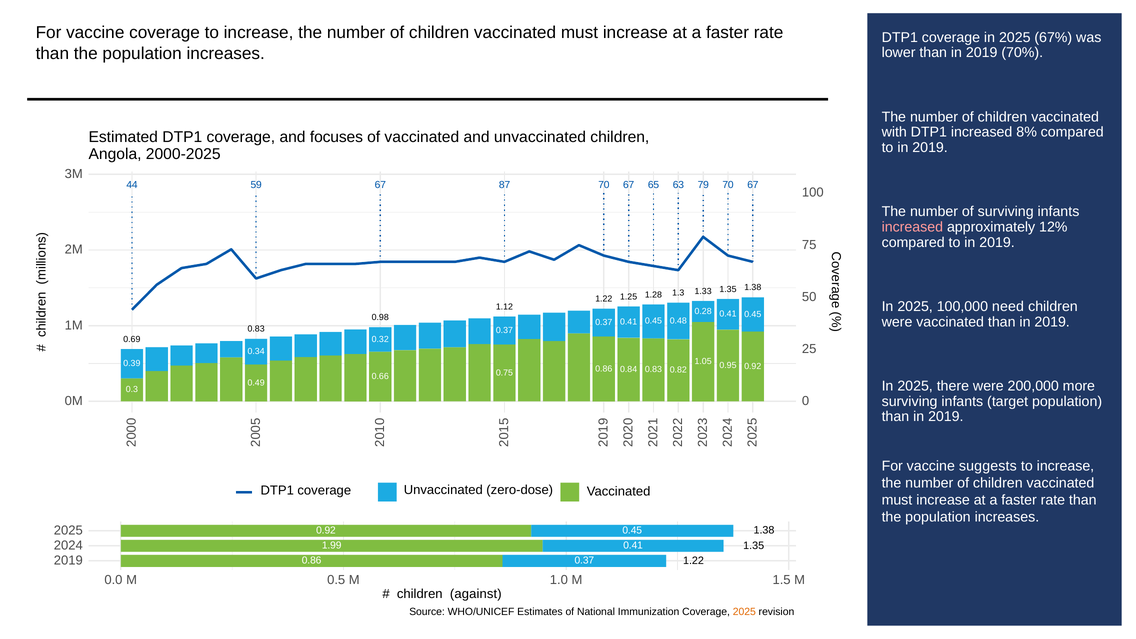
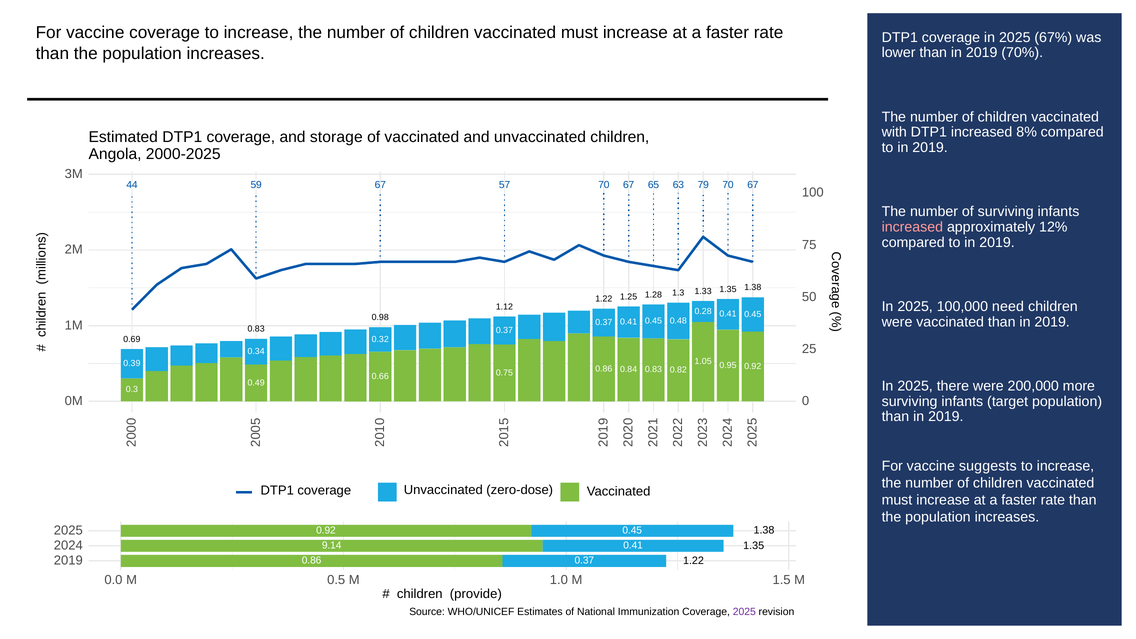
focuses: focuses -> storage (336, 137)
87: 87 -> 57 (505, 185)
1.99: 1.99 -> 9.14 (332, 545)
against: against -> provide (476, 594)
2025 colour: orange -> purple (744, 612)
